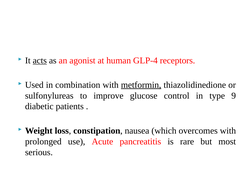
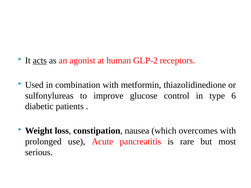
GLP-4: GLP-4 -> GLP-2 (145, 61)
metformin underline: present -> none (141, 85)
9: 9 -> 6 (234, 96)
